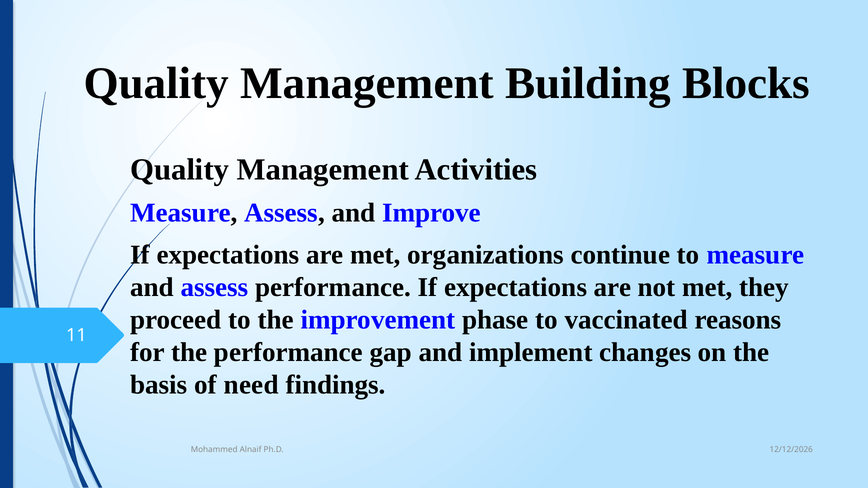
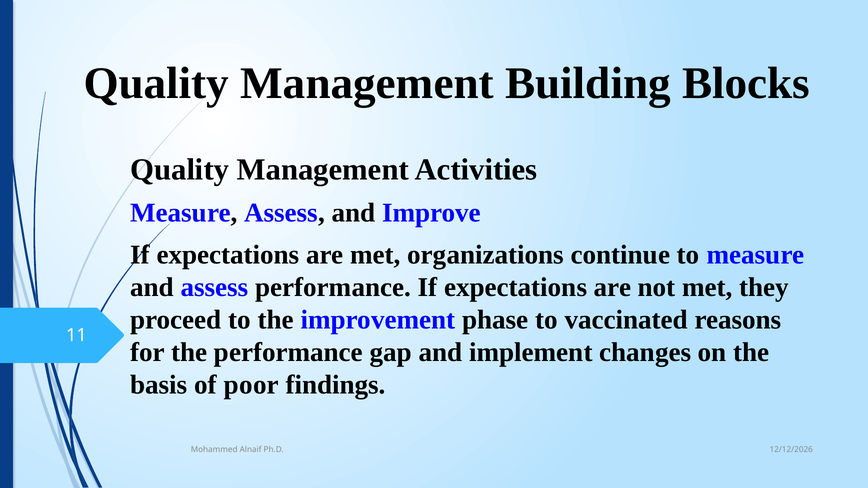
need: need -> poor (251, 385)
